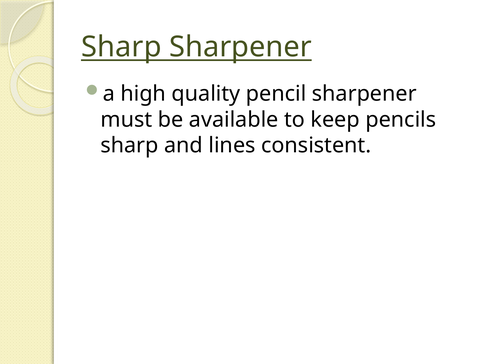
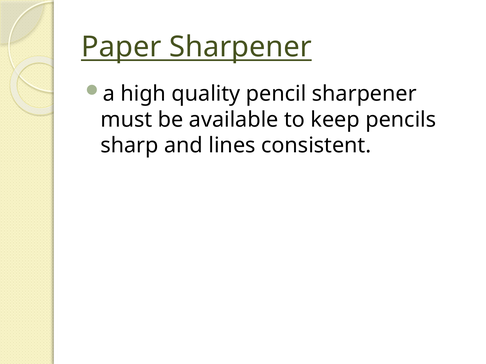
Sharp: Sharp -> Paper (121, 47)
